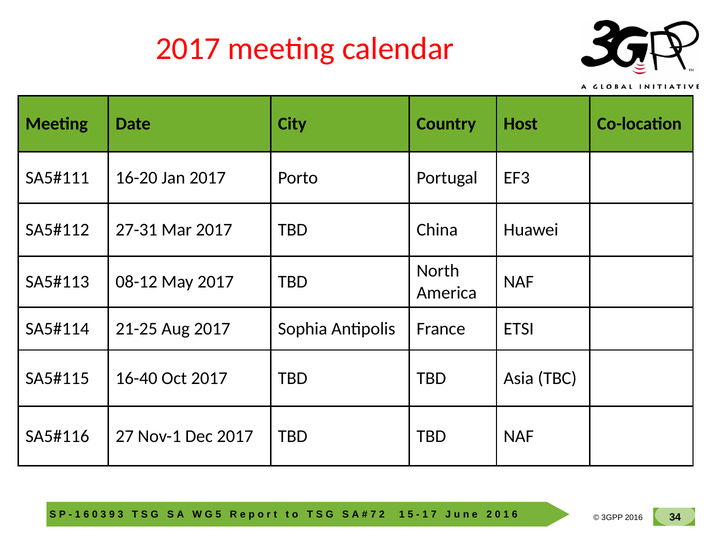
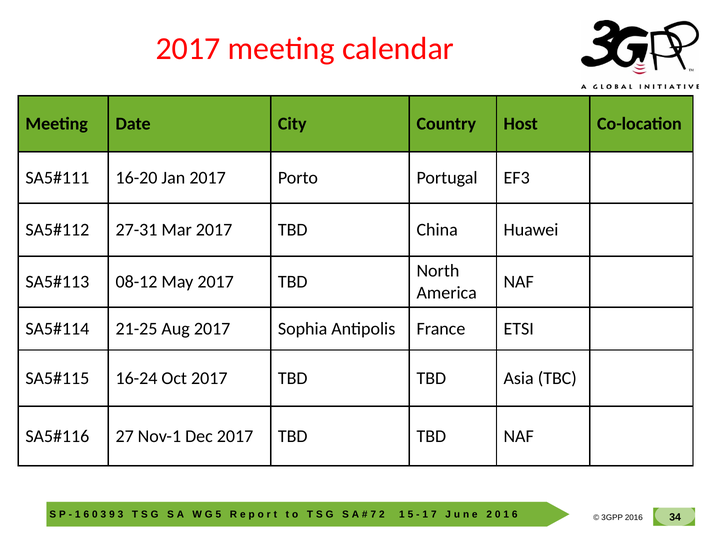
16-40: 16-40 -> 16-24 (136, 378)
